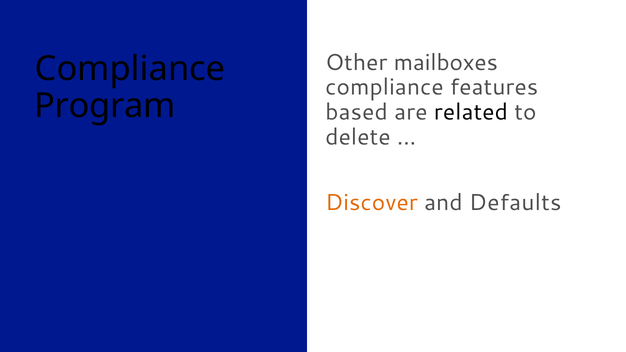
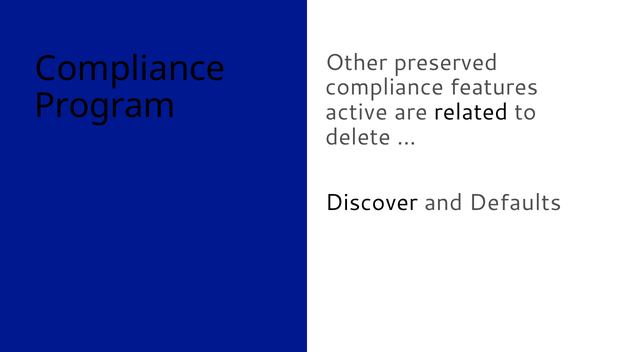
mailboxes: mailboxes -> preserved (446, 63)
based: based -> active (356, 112)
Discover colour: orange -> black (372, 202)
